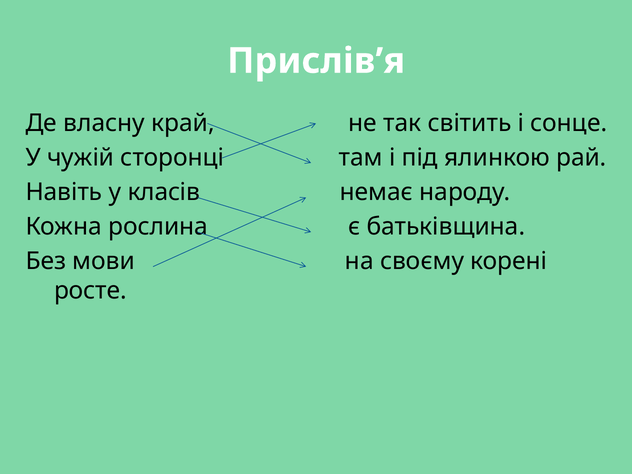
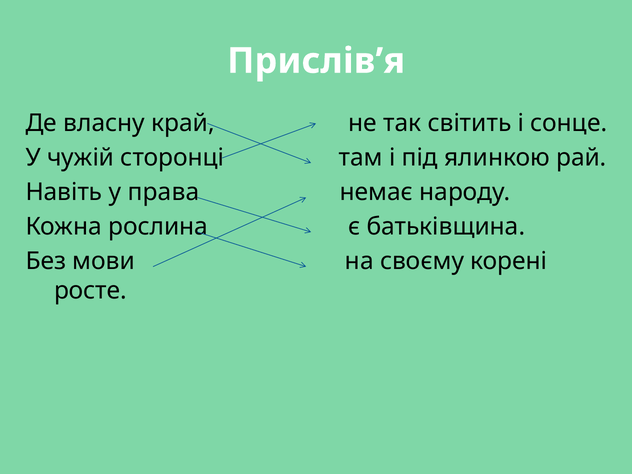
класів: класів -> права (164, 192)
